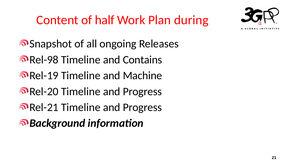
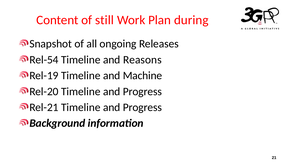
half: half -> still (105, 20)
Rel-98: Rel-98 -> Rel-54 (44, 60)
Contains: Contains -> Reasons (142, 60)
